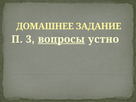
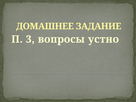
вопросы underline: present -> none (61, 39)
